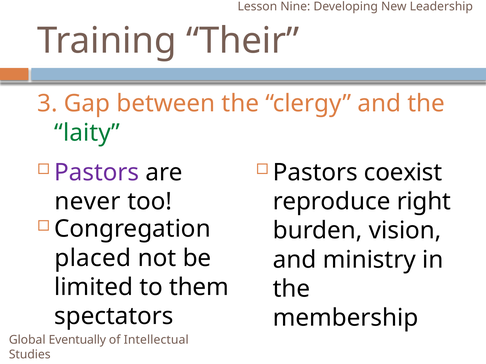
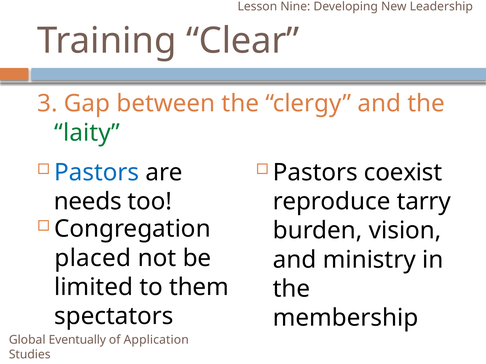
Their: Their -> Clear (243, 41)
Pastors colour: purple -> blue (97, 173)
never: never -> needs (88, 202)
right: right -> tarry (424, 202)
Intellectual: Intellectual -> Application (156, 340)
